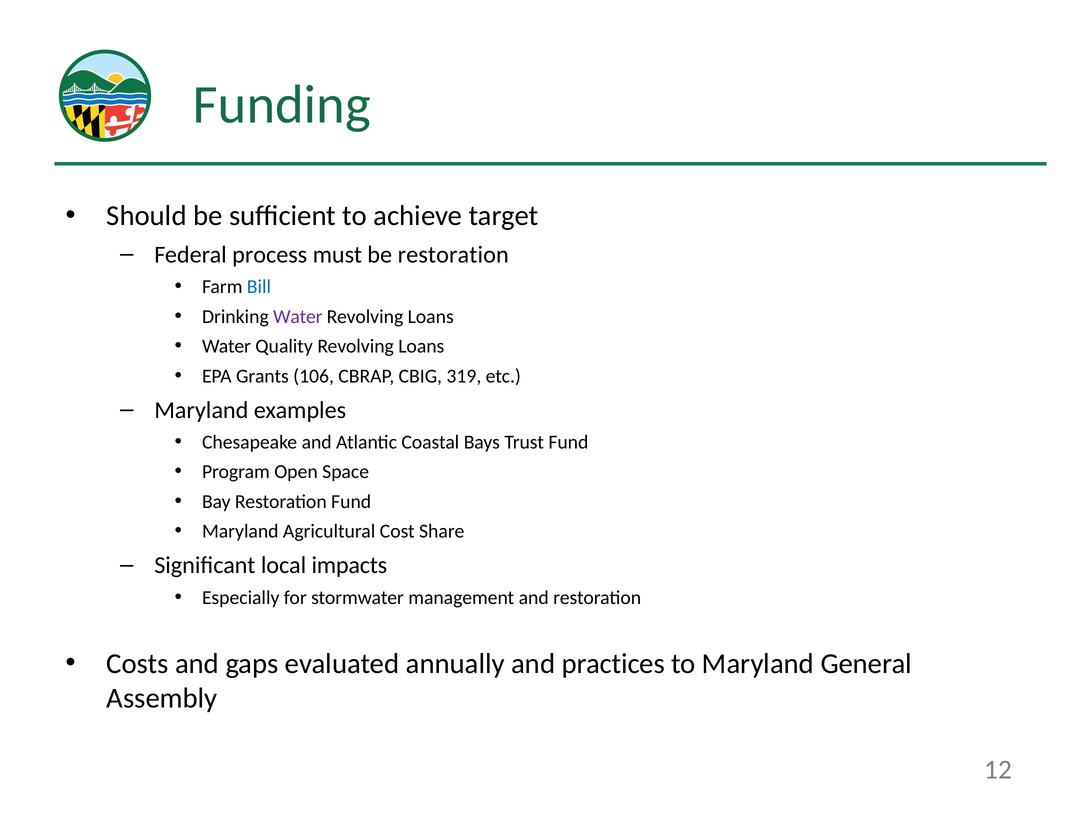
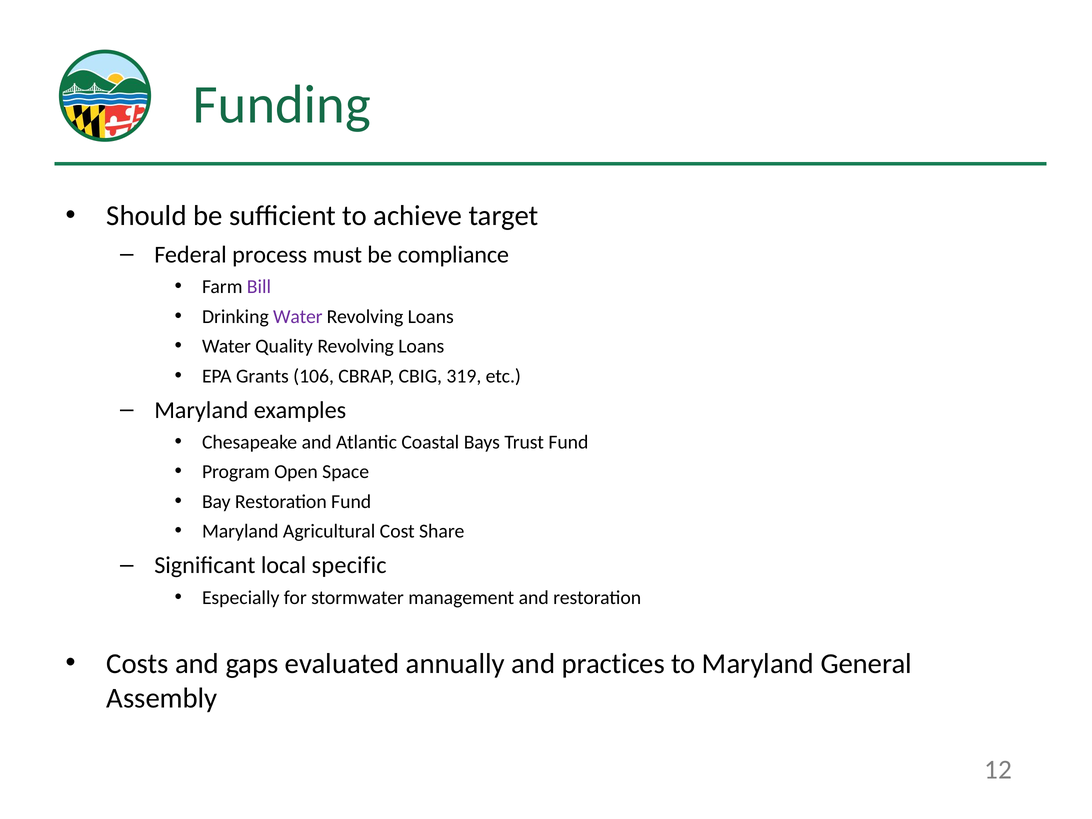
be restoration: restoration -> compliance (453, 255)
Bill colour: blue -> purple (259, 287)
impacts: impacts -> specific (349, 565)
